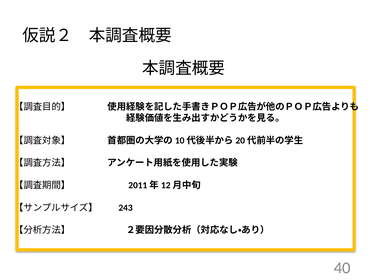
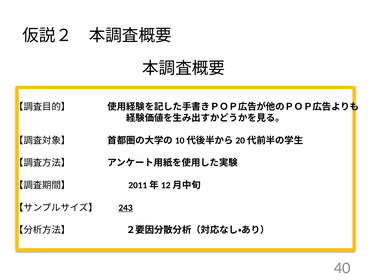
243 underline: none -> present (126, 207)
